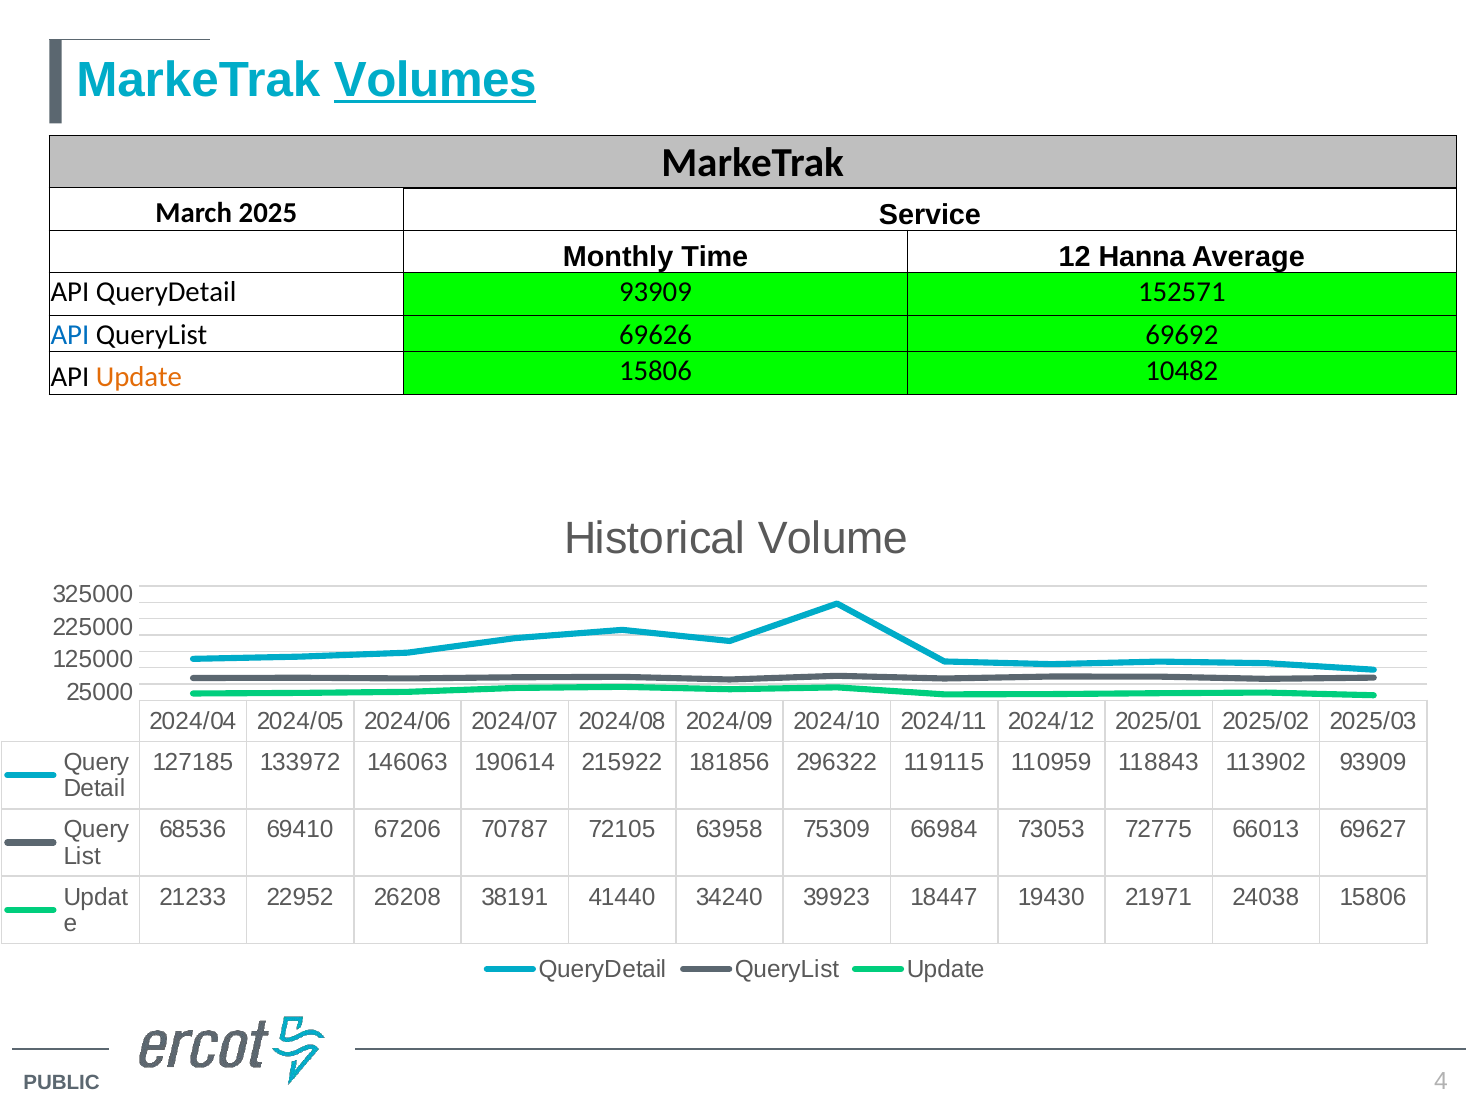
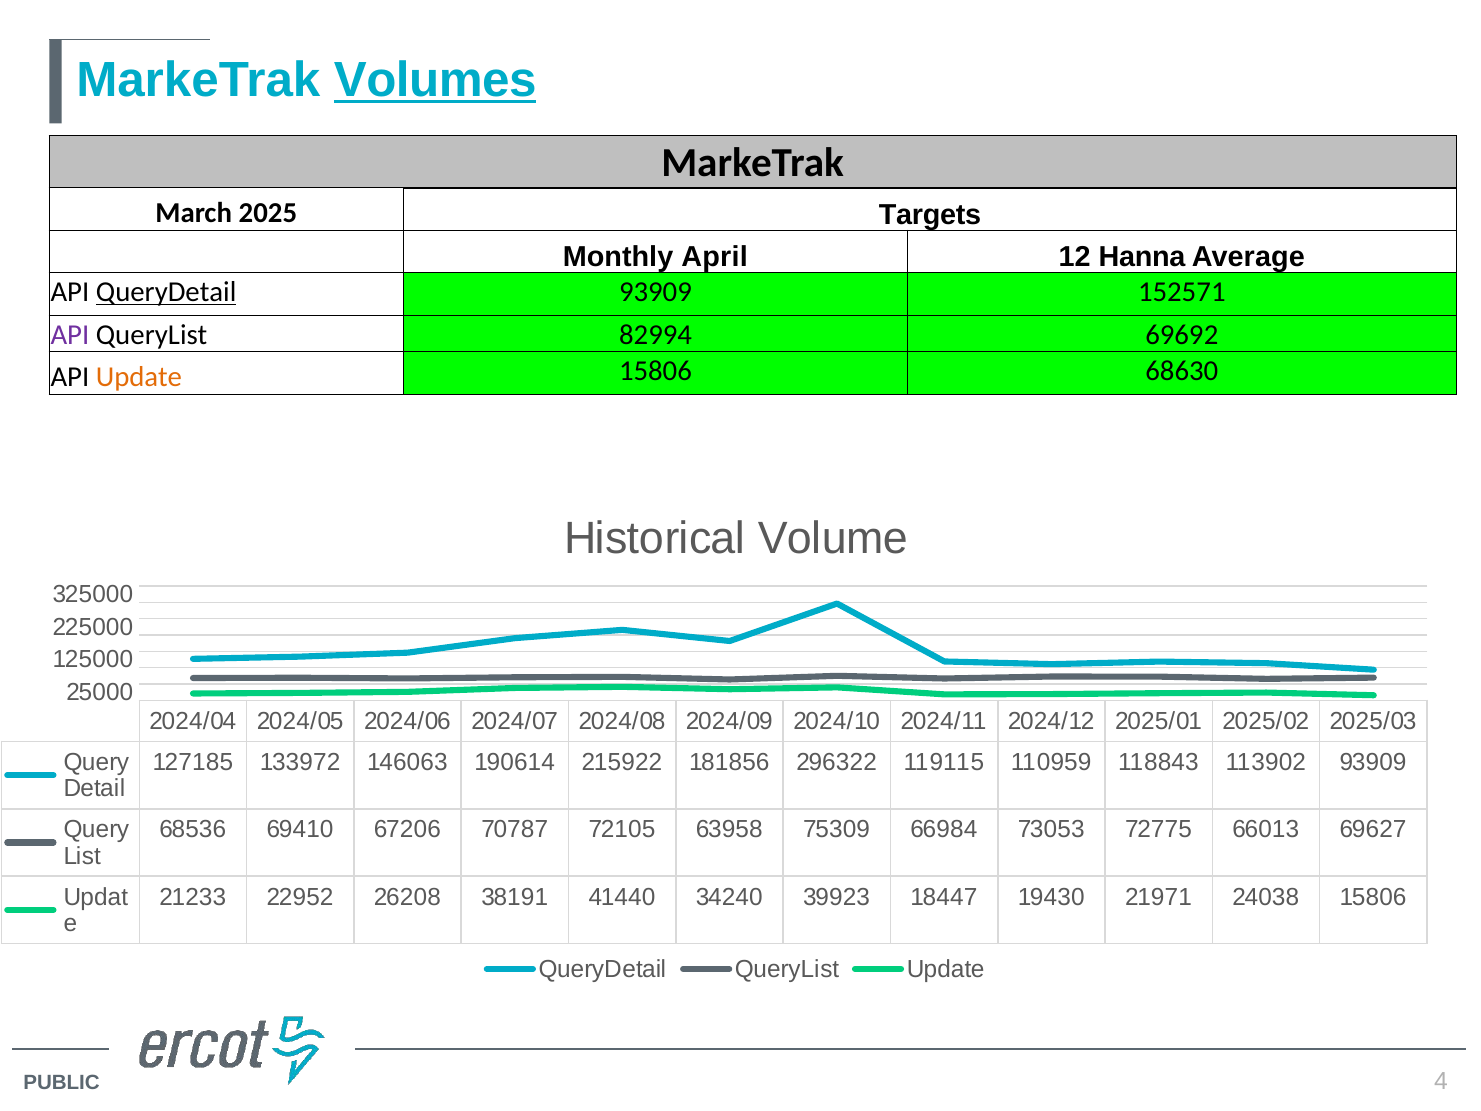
Service: Service -> Targets (930, 214)
Time: Time -> April (715, 257)
QueryDetail underline: none -> present (166, 292)
API colour: blue -> purple (70, 335)
69626: 69626 -> 82994 (656, 334)
10482: 10482 -> 68630 (1182, 371)
